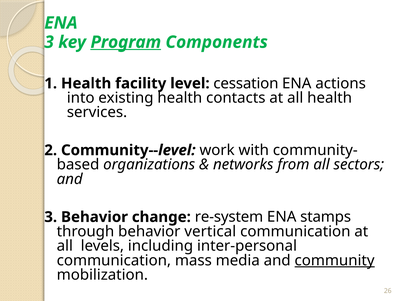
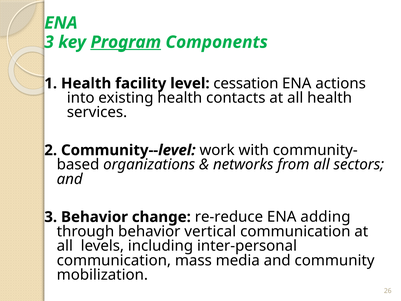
re-system: re-system -> re-reduce (229, 217)
stamps: stamps -> adding (325, 217)
community underline: present -> none (335, 260)
